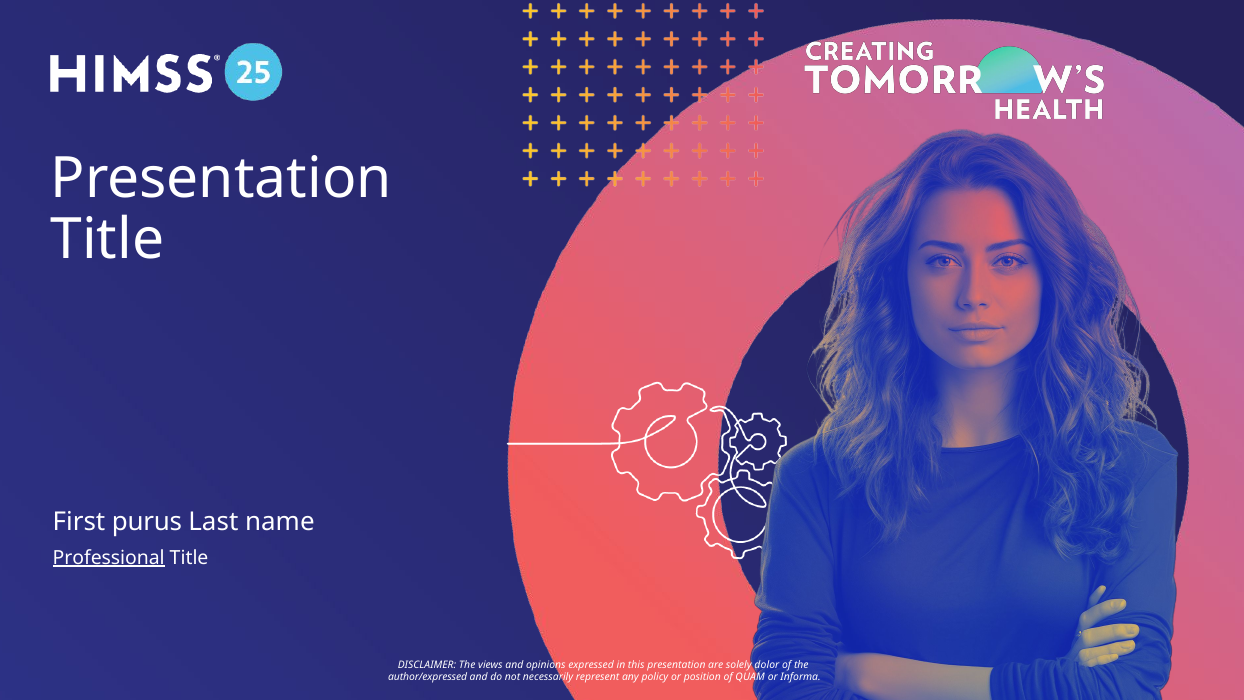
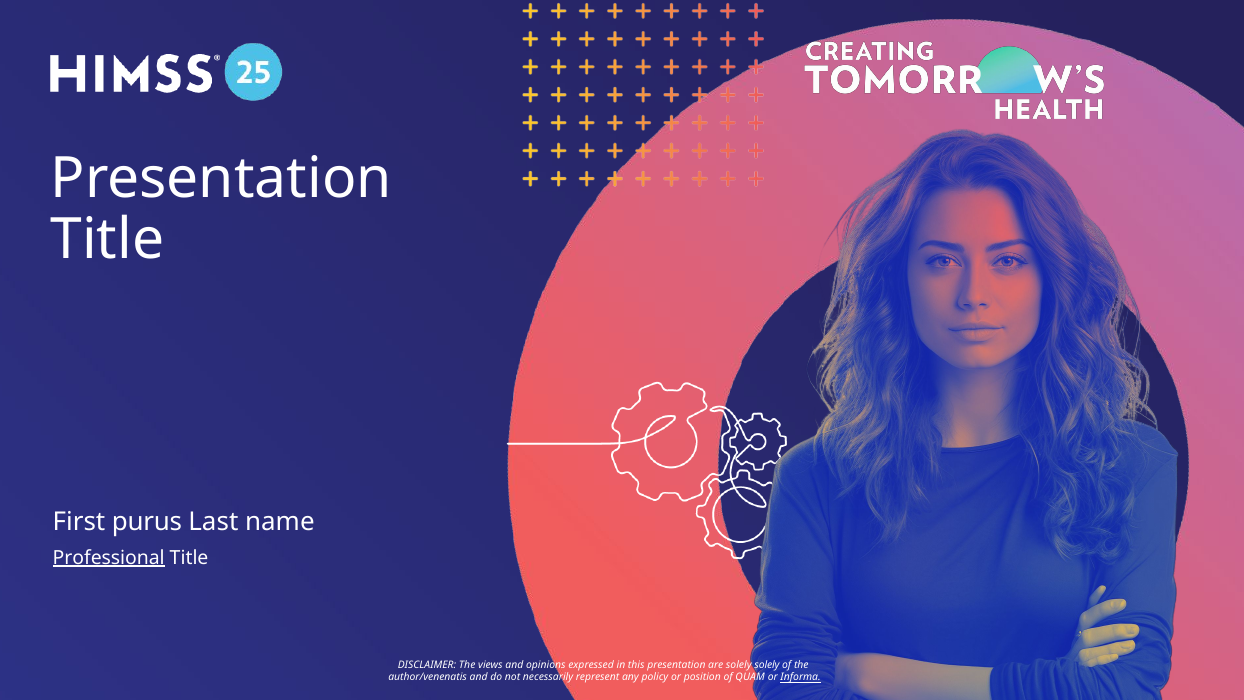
solely dolor: dolor -> solely (767, 665)
author/expressed: author/expressed -> author/venenatis (428, 677)
Informa underline: none -> present (801, 677)
